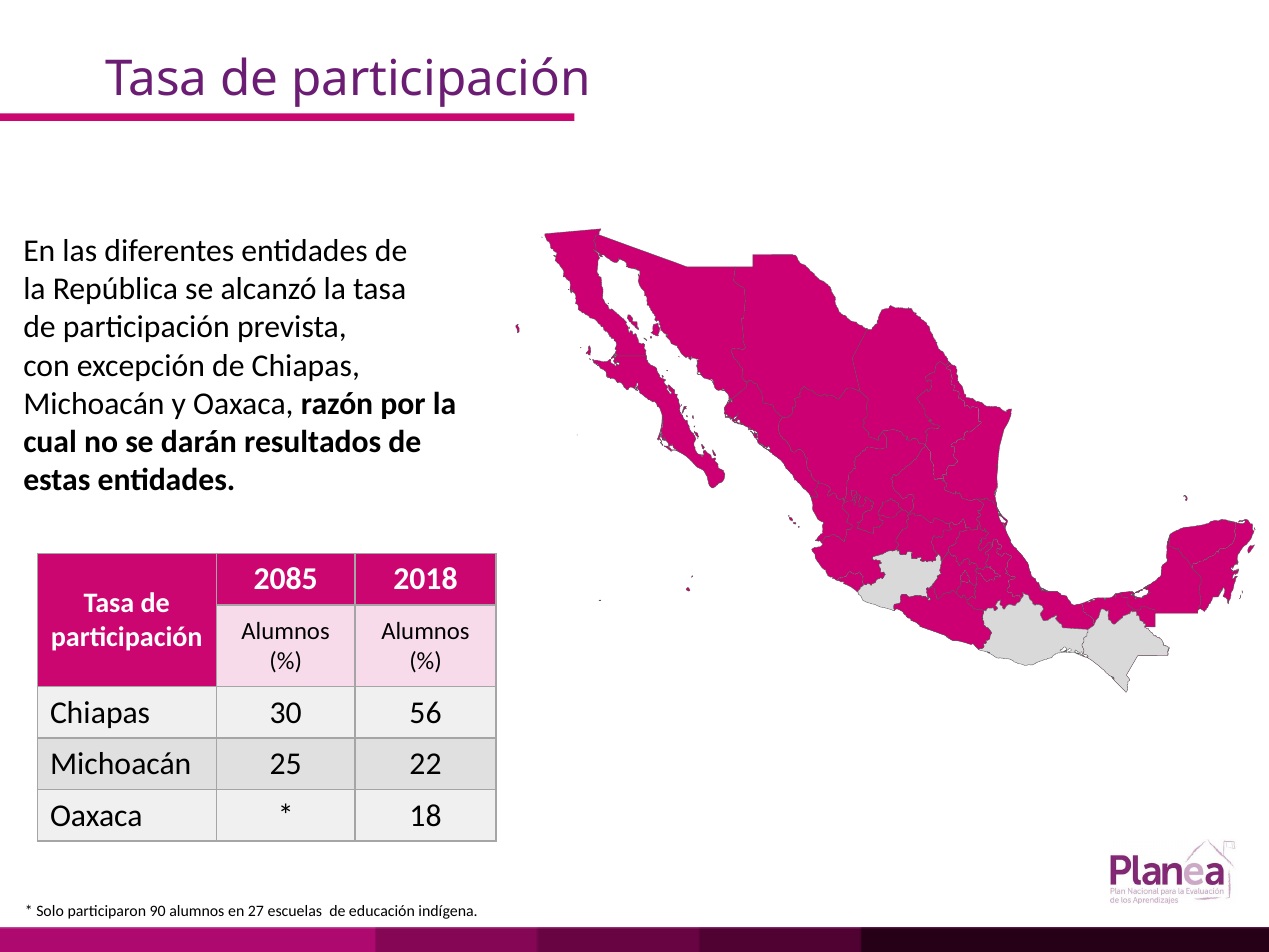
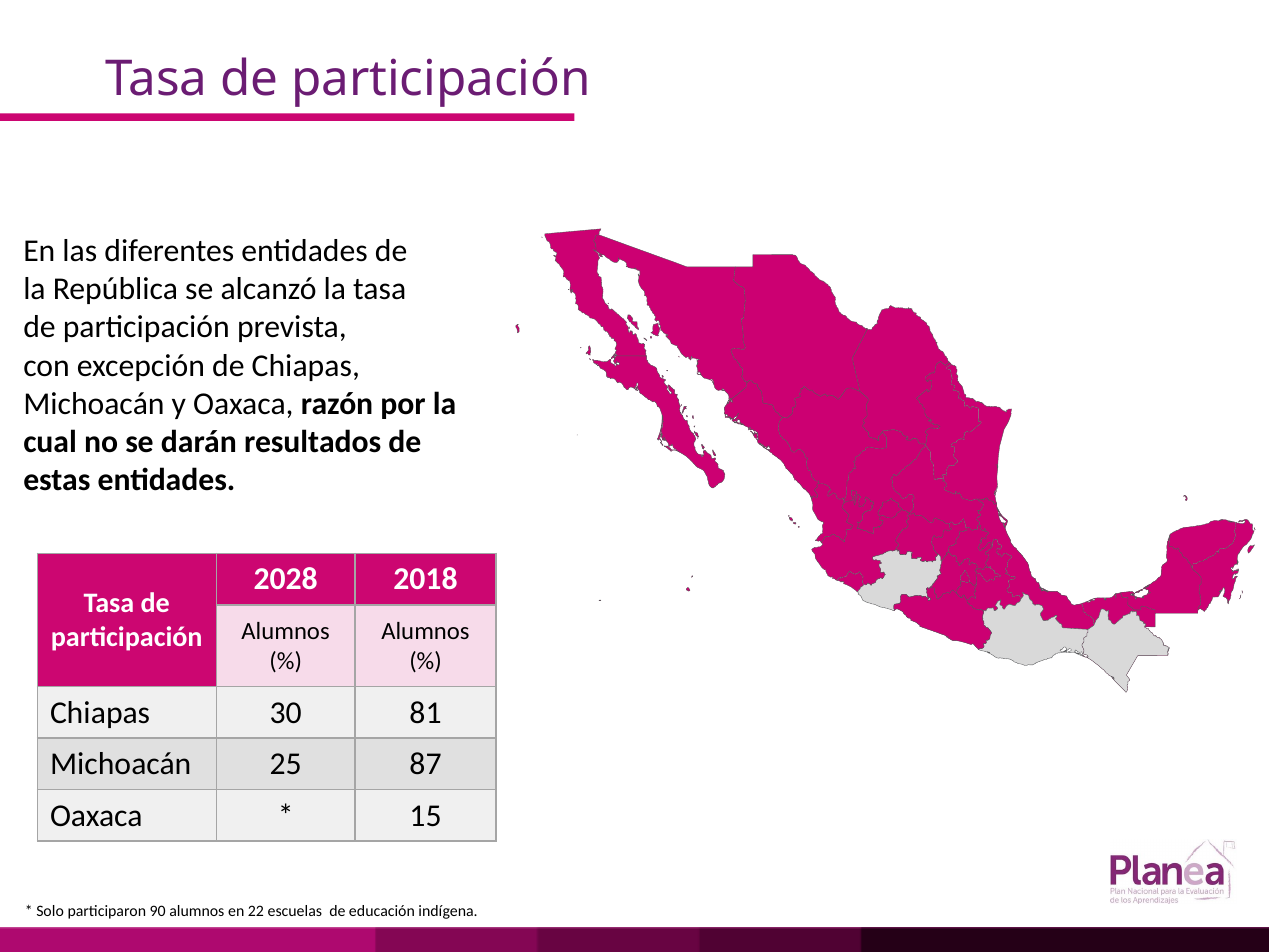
2085: 2085 -> 2028 (286, 579)
56: 56 -> 81 (426, 712)
22: 22 -> 87 (426, 764)
18: 18 -> 15 (426, 815)
27: 27 -> 22 (256, 911)
